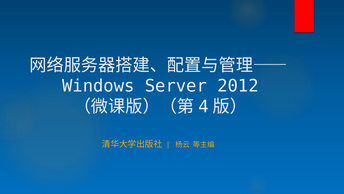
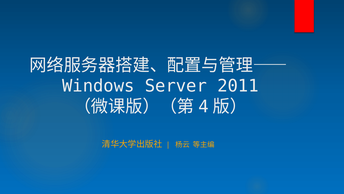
2012: 2012 -> 2011 (238, 86)
